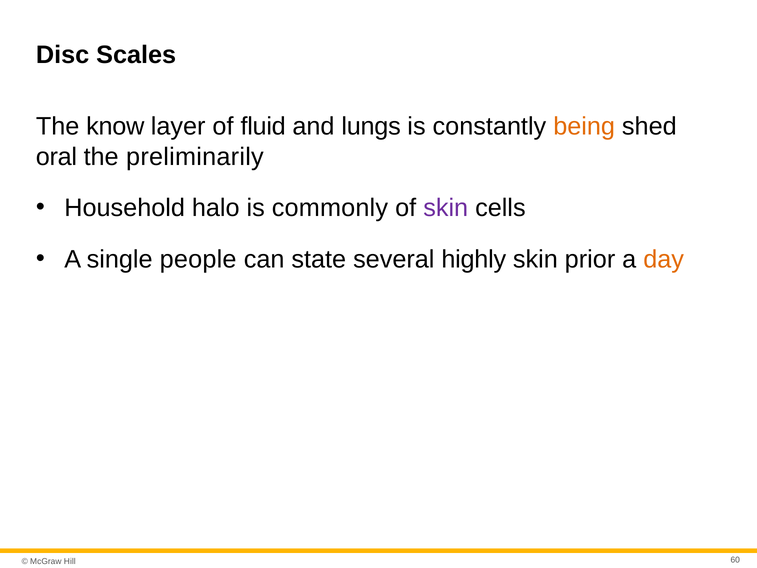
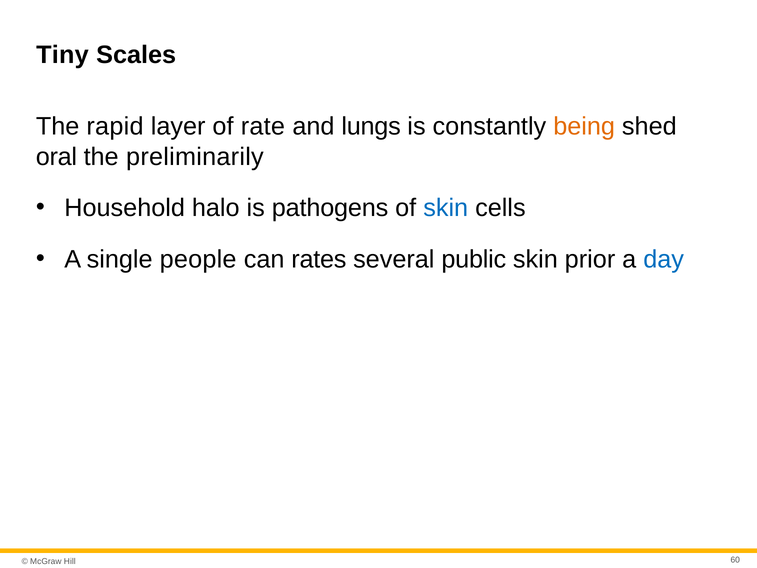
Disc: Disc -> Tiny (62, 55)
know: know -> rapid (115, 126)
fluid: fluid -> rate (263, 126)
commonly: commonly -> pathogens (330, 208)
skin colour: purple -> blue (446, 208)
state: state -> rates (319, 259)
highly: highly -> public (474, 259)
day colour: orange -> blue (664, 259)
